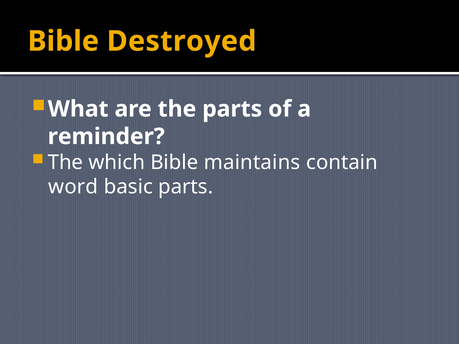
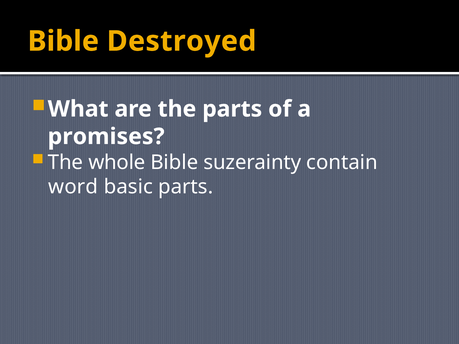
reminder: reminder -> promises (106, 137)
which: which -> whole (117, 162)
maintains: maintains -> suzerainty (252, 162)
